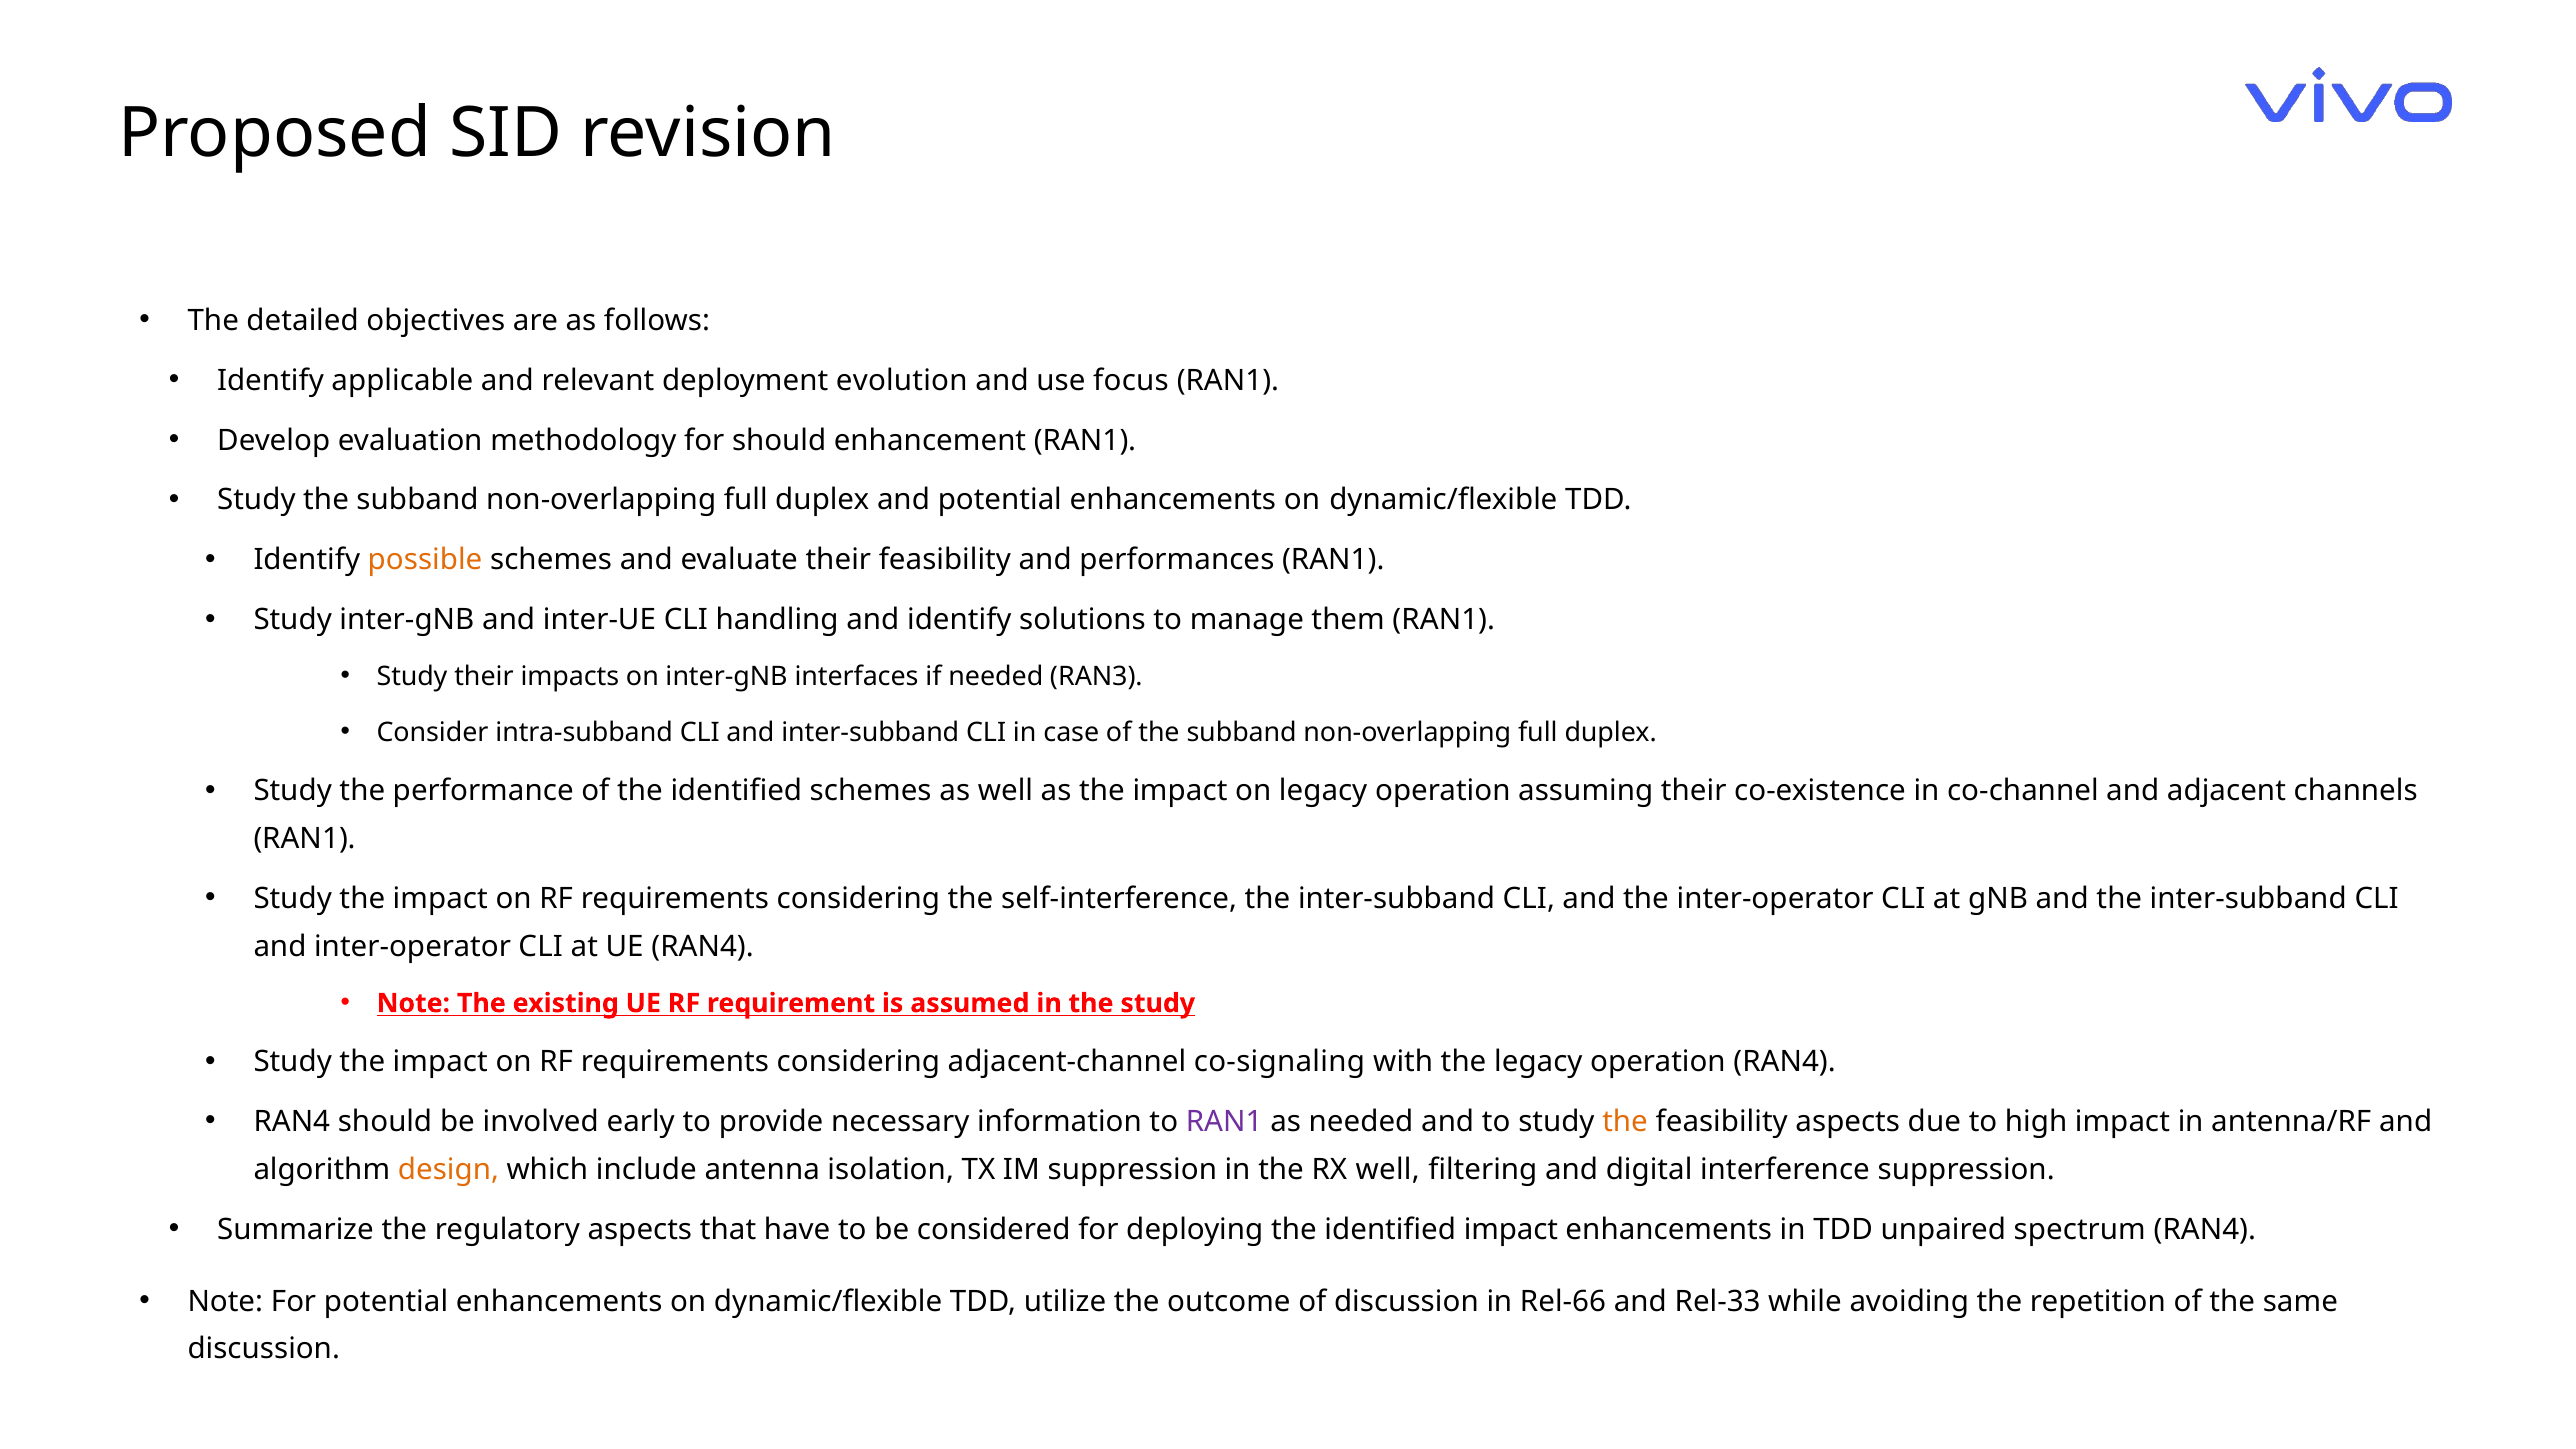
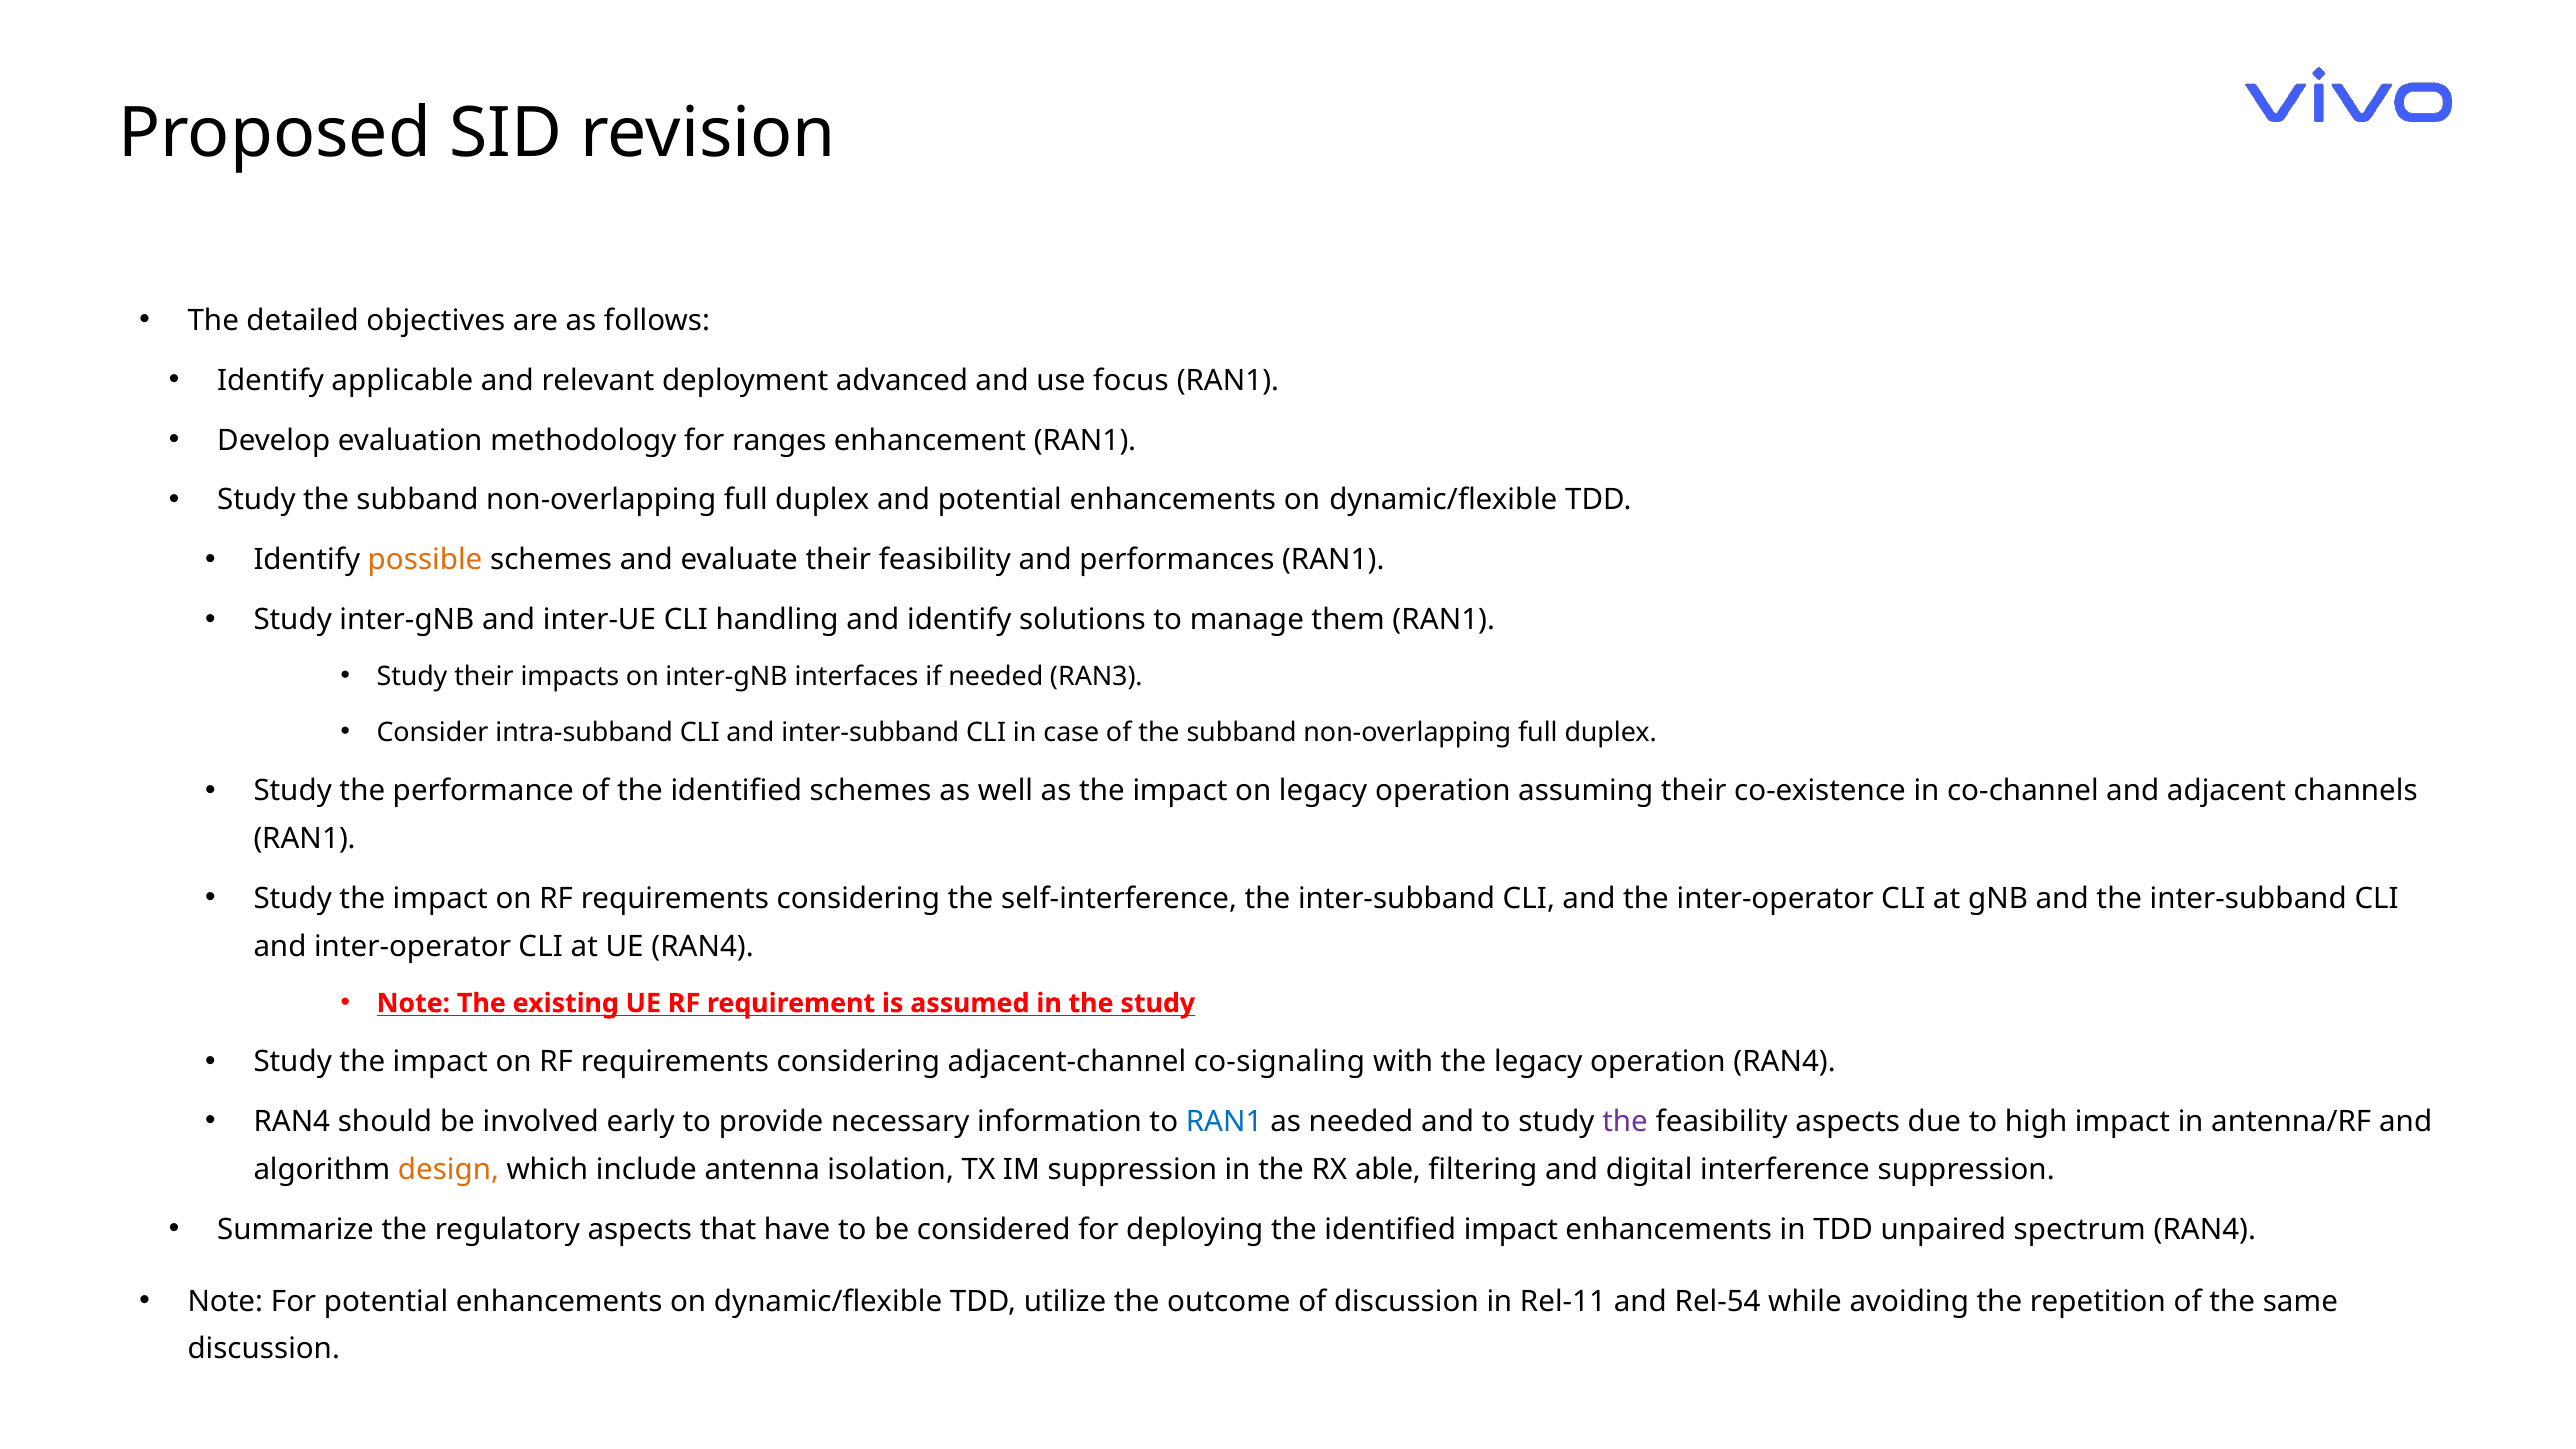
evolution: evolution -> advanced (902, 380)
for should: should -> ranges (779, 440)
RAN1 colour: purple -> blue (1224, 1122)
the colour: orange -> purple (1625, 1122)
RX well: well -> able (1388, 1169)
Rel-66: Rel-66 -> Rel-11 (1563, 1301)
Rel-33: Rel-33 -> Rel-54 (1718, 1301)
